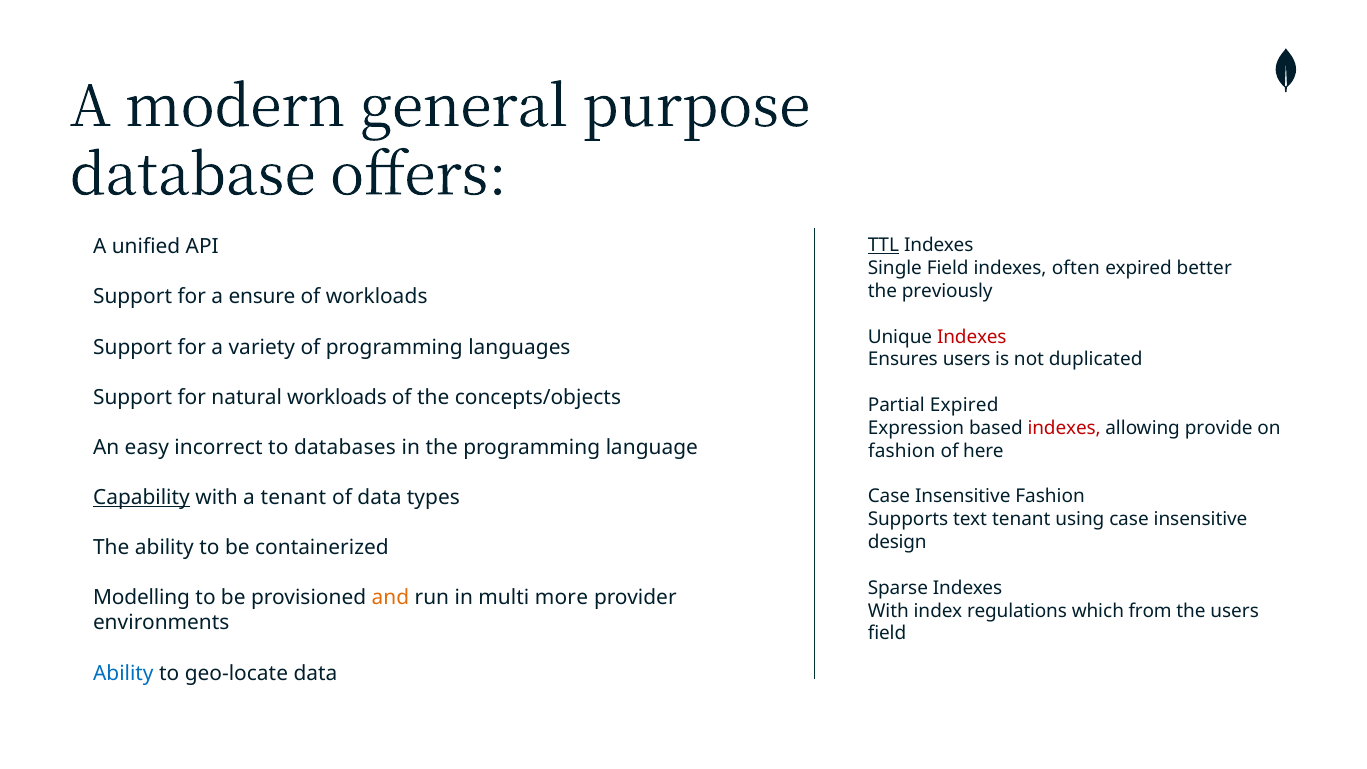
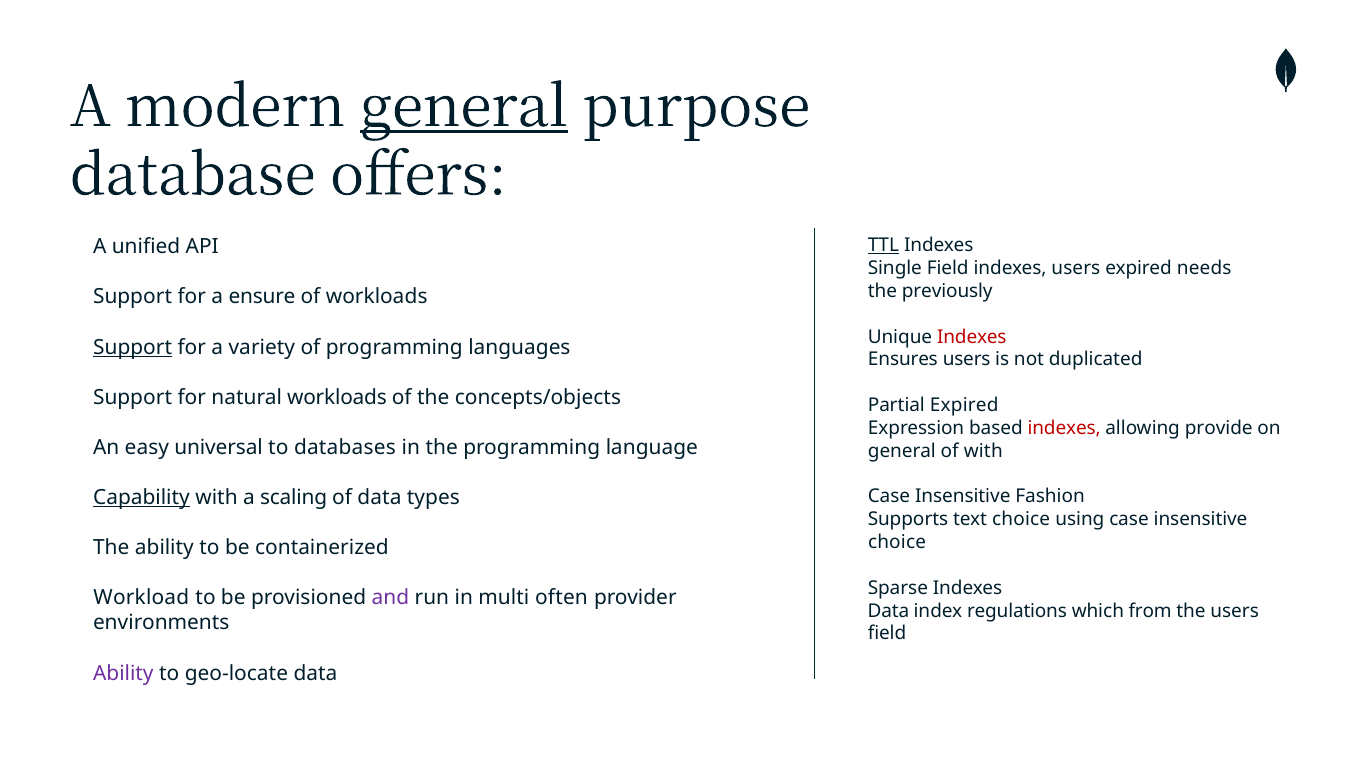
general underline: none -> present (464, 107)
indexes often: often -> users (1076, 268)
better: better -> needs (1204, 268)
Support underline: none -> present (133, 347)
incorrect: incorrect -> universal (219, 448)
fashion: fashion -> general (902, 451)
of here: here -> with (983, 451)
a tenant: tenant -> scaling (294, 498)
text tenant: tenant -> choice (1021, 519)
design: design -> choice (897, 542)
Modelling: Modelling -> Workload (141, 598)
and colour: orange -> purple (390, 598)
more: more -> often (561, 598)
With: With -> Data (888, 611)
Ability colour: blue -> purple (123, 673)
